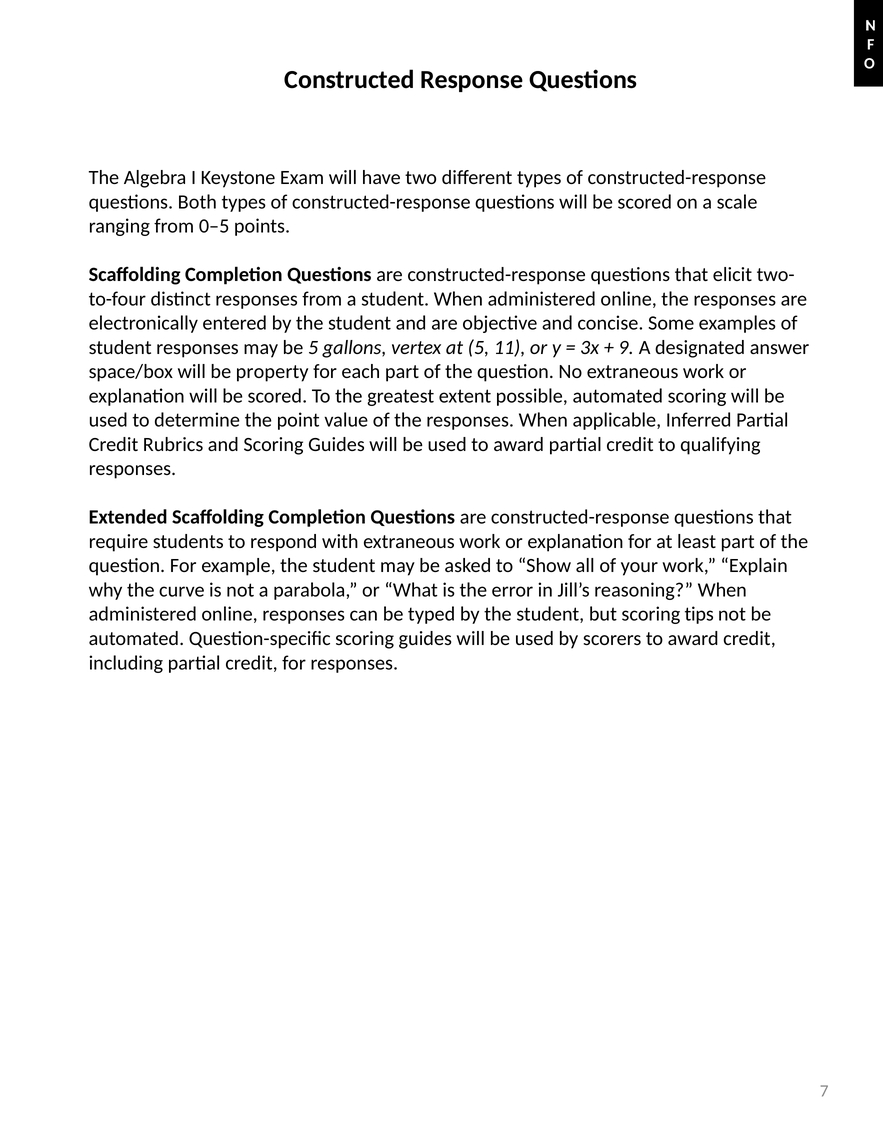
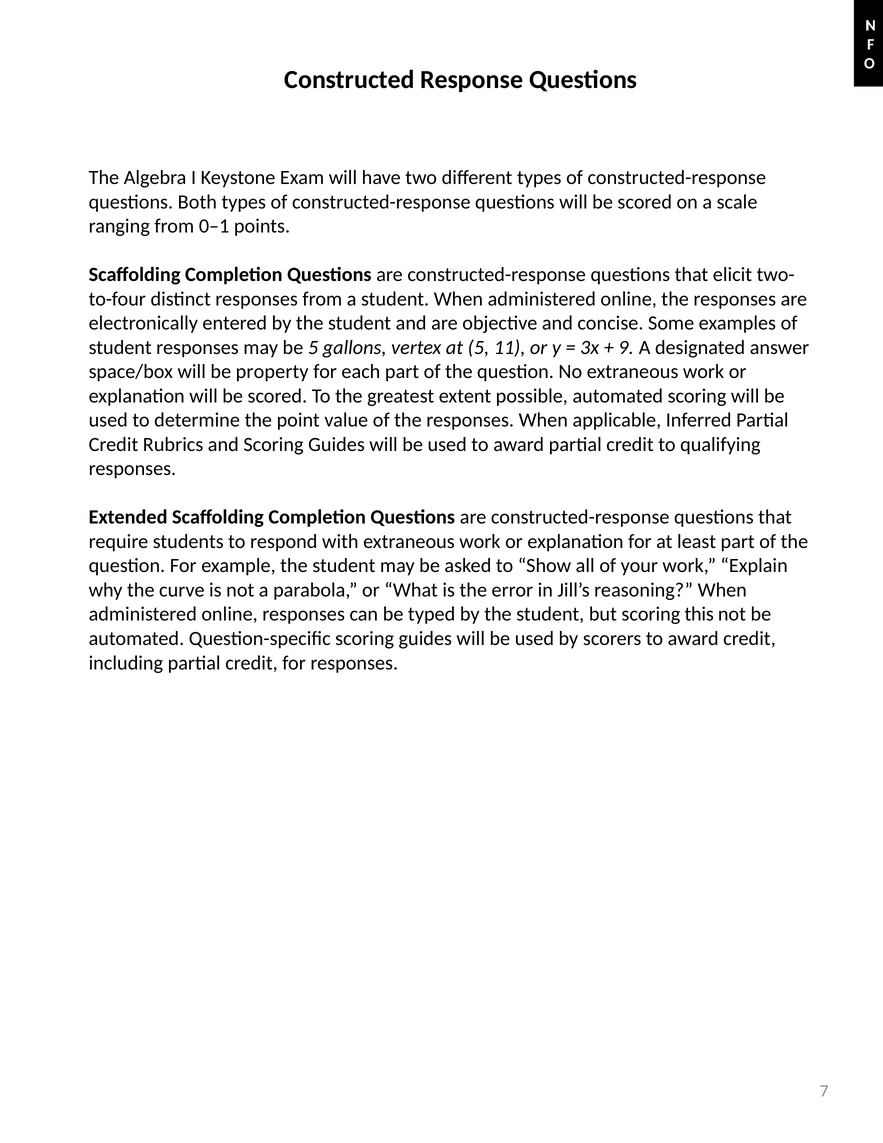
0–5: 0–5 -> 0–1 (214, 226)
tips: tips -> this (699, 614)
